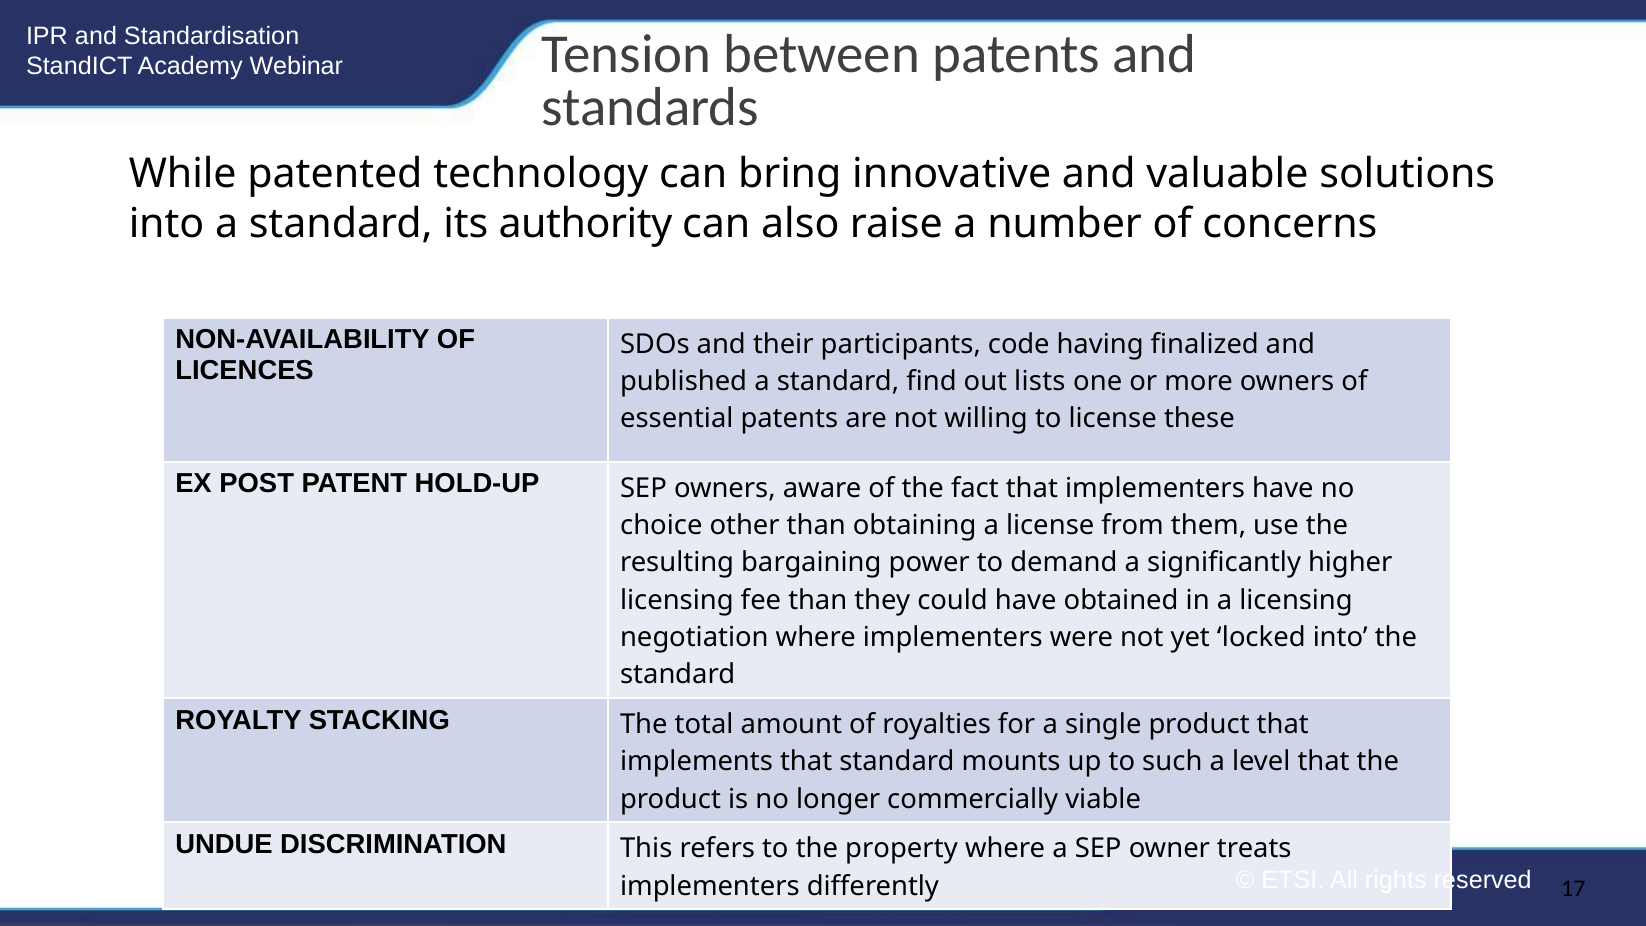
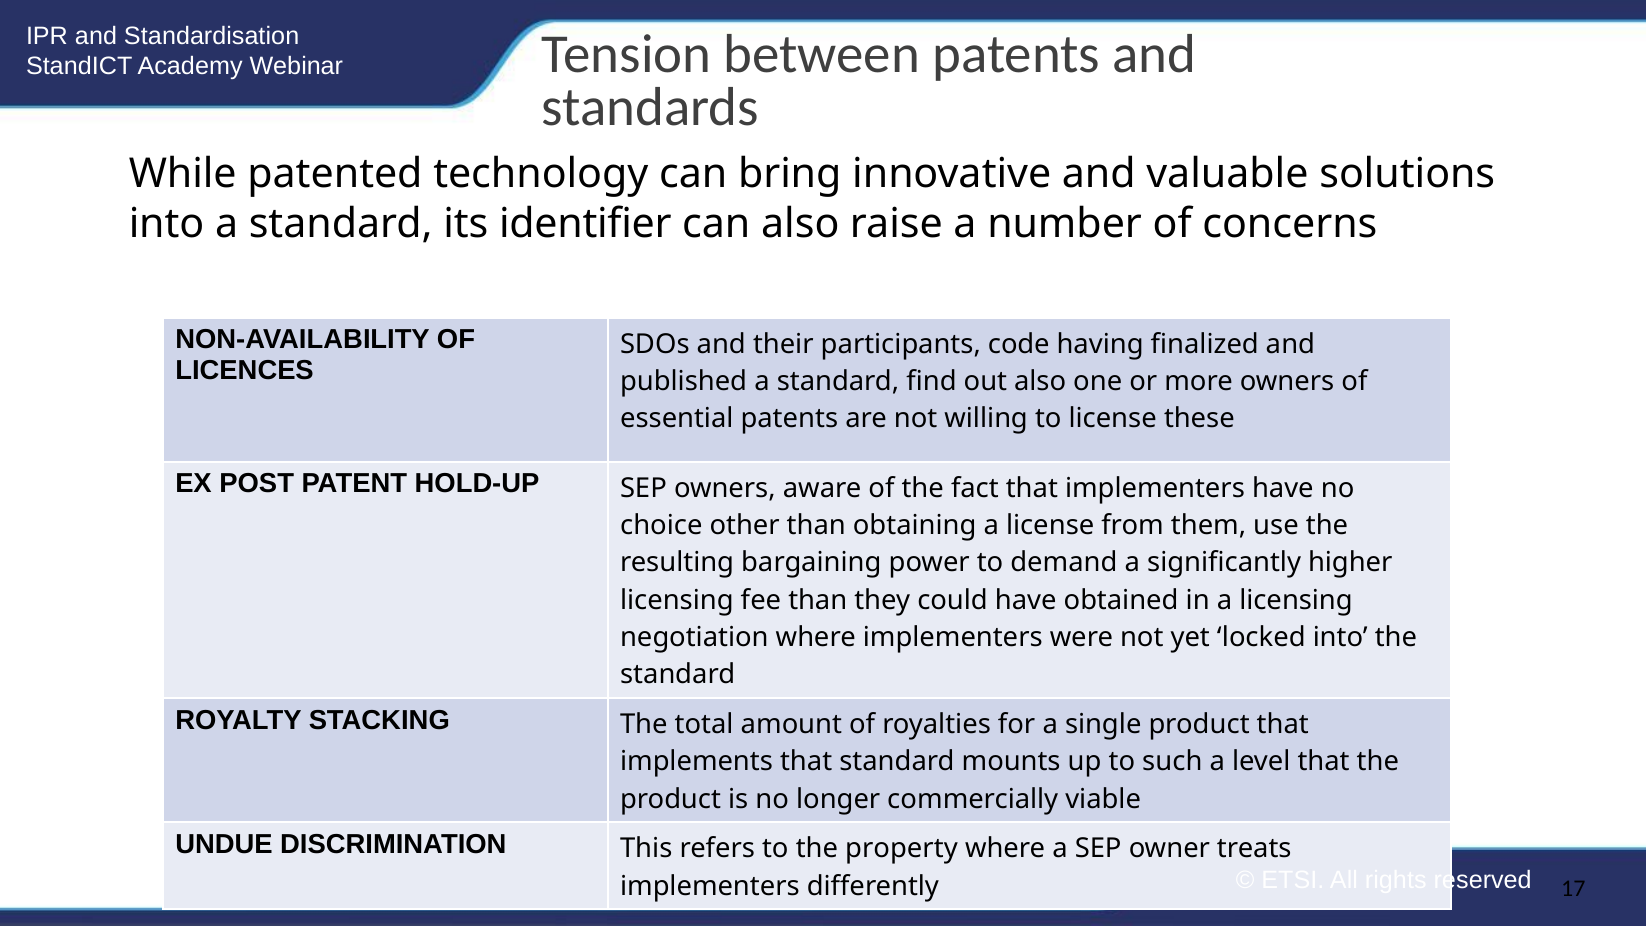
authority: authority -> identifier (585, 224)
out lists: lists -> also (1040, 381)
